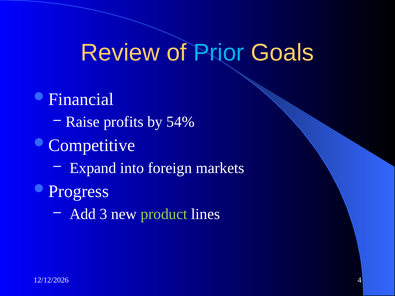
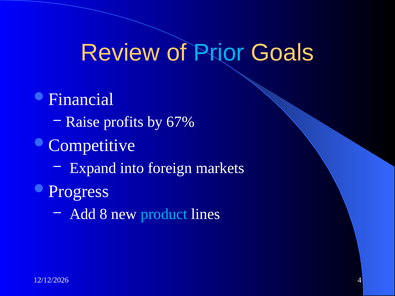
54%: 54% -> 67% (181, 122)
3: 3 -> 8 (104, 214)
product colour: light green -> light blue (164, 214)
